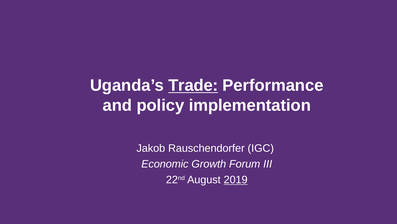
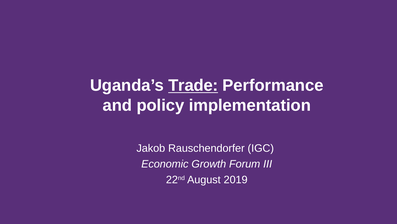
2019 underline: present -> none (236, 179)
